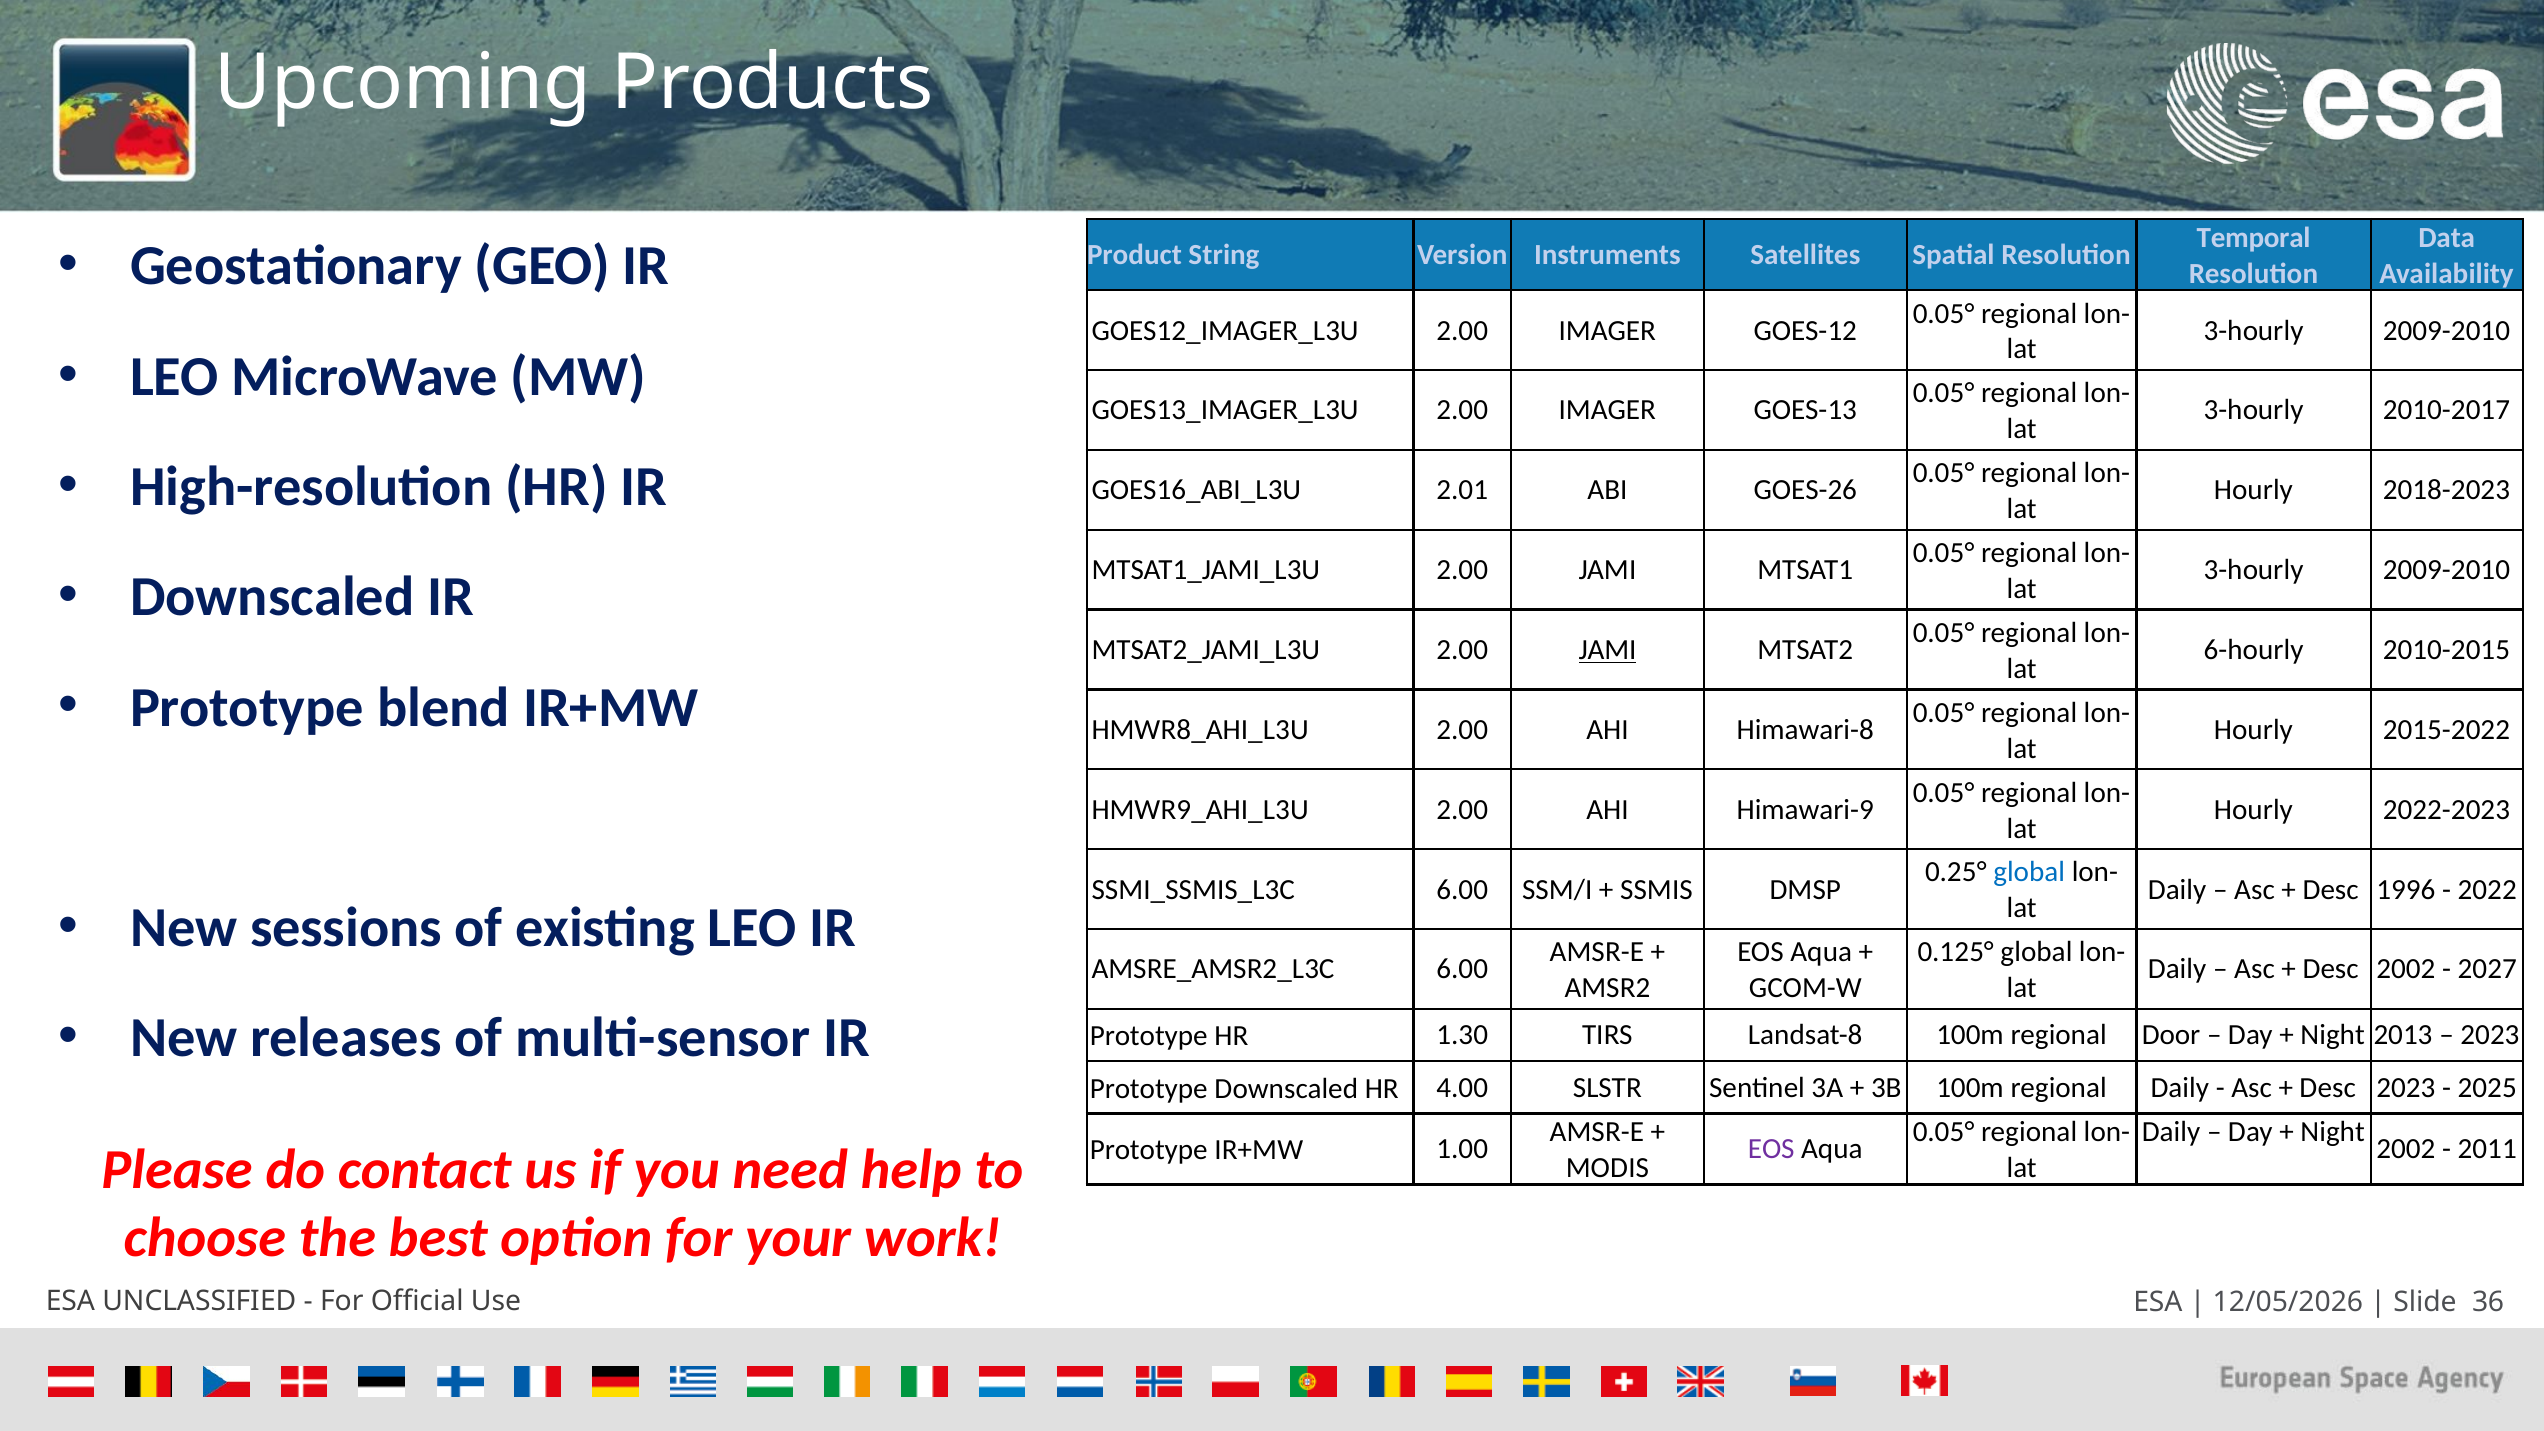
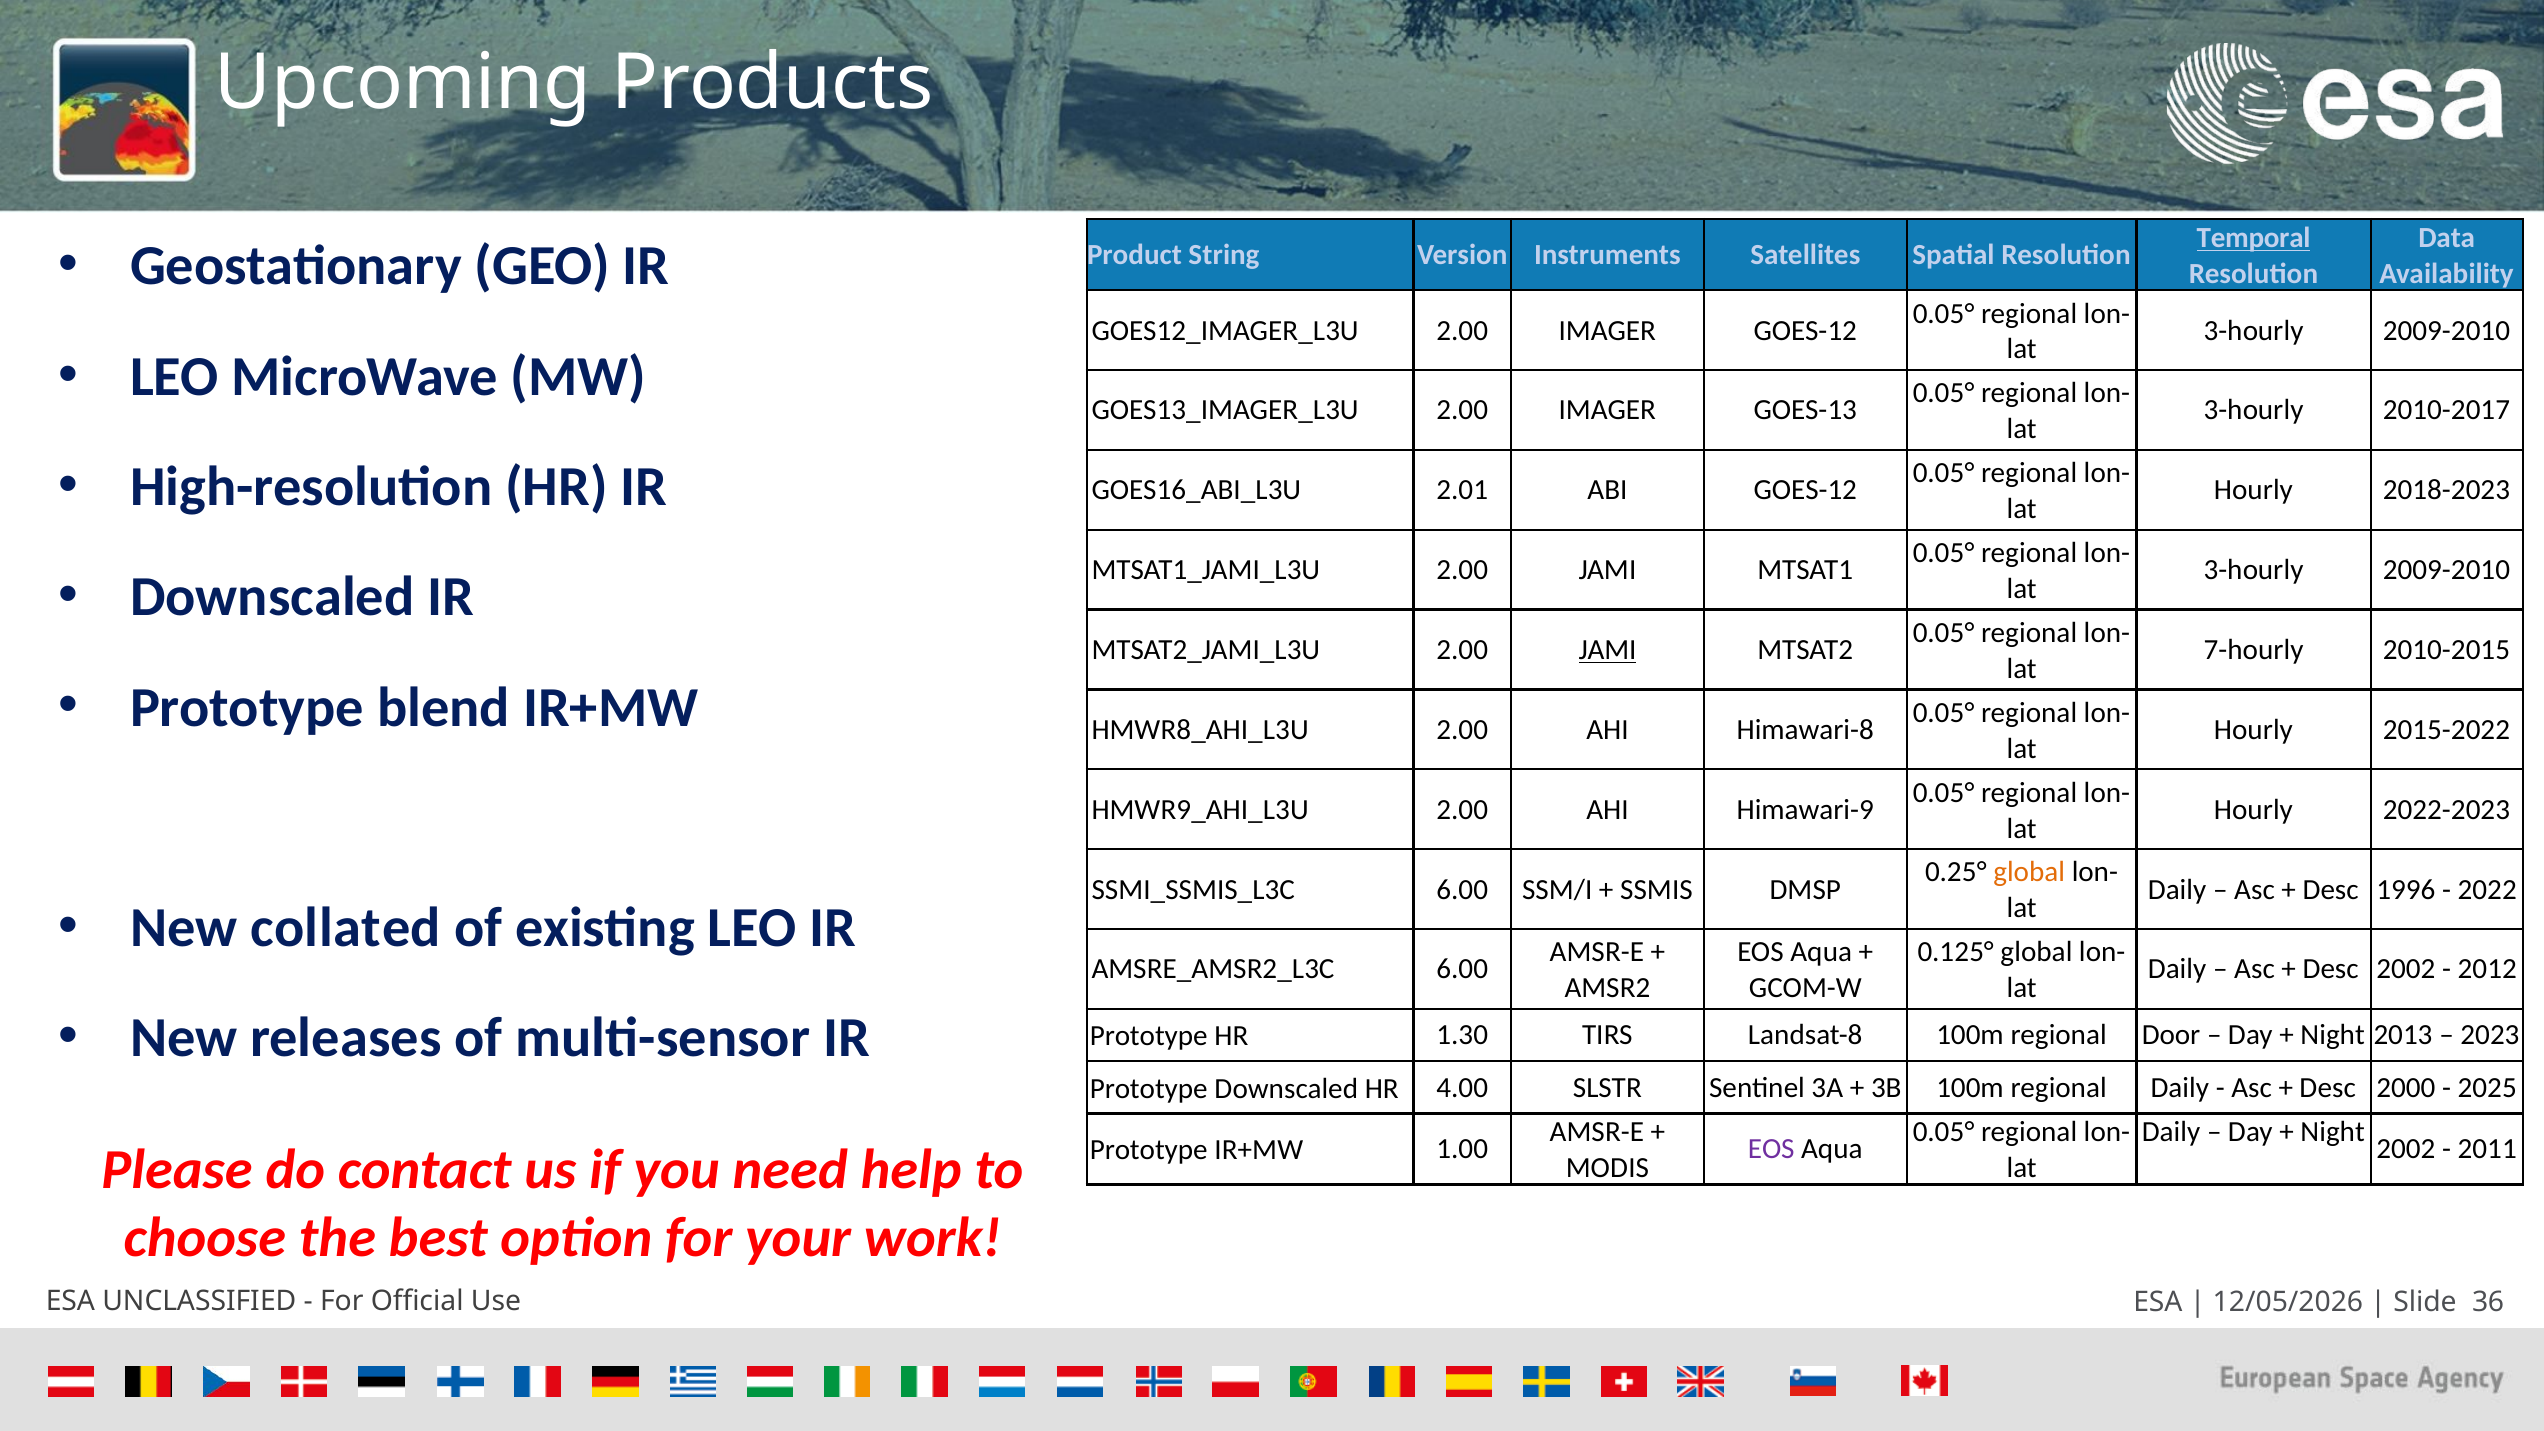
Temporal underline: none -> present (2254, 238)
ABI GOES-26: GOES-26 -> GOES-12 (1805, 490)
6-hourly: 6-hourly -> 7-hourly (2254, 650)
global colour: blue -> orange (2029, 872)
sessions: sessions -> collated (346, 928)
2027: 2027 -> 2012 (2487, 969)
Desc 2023: 2023 -> 2000 (2406, 1088)
